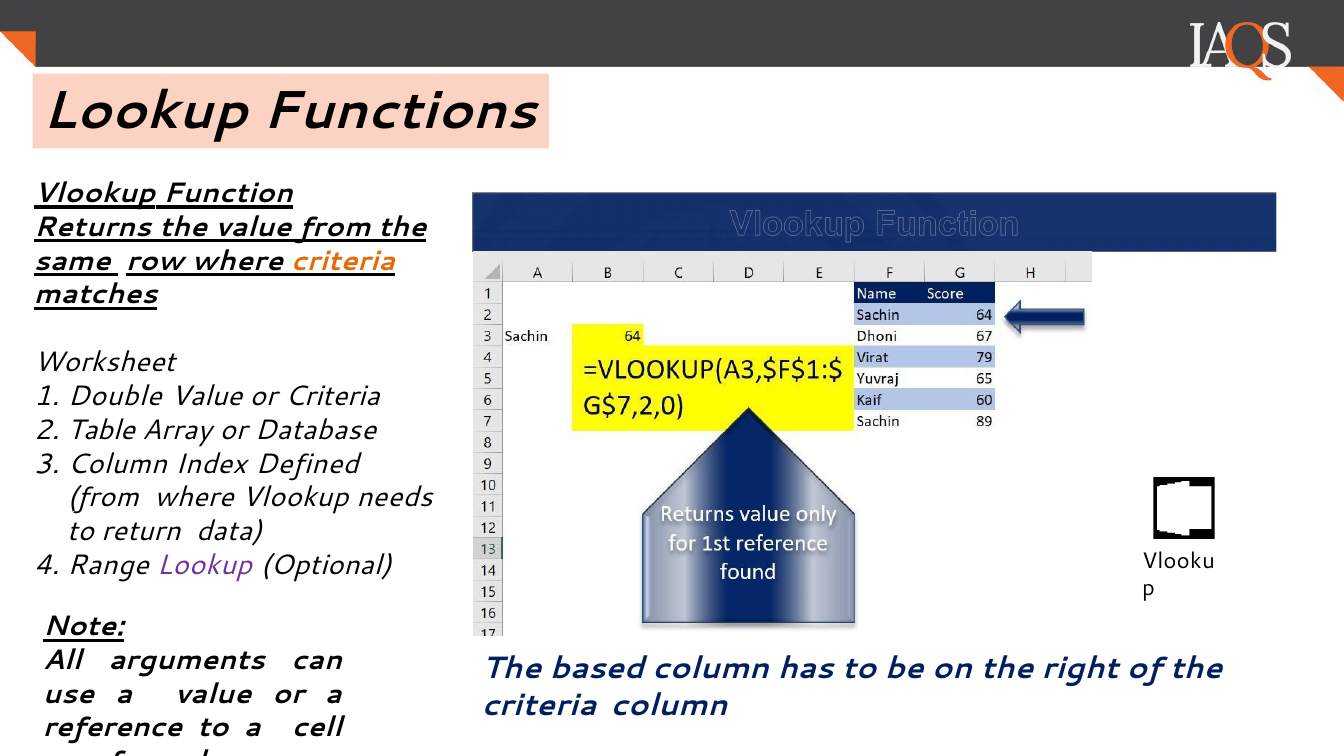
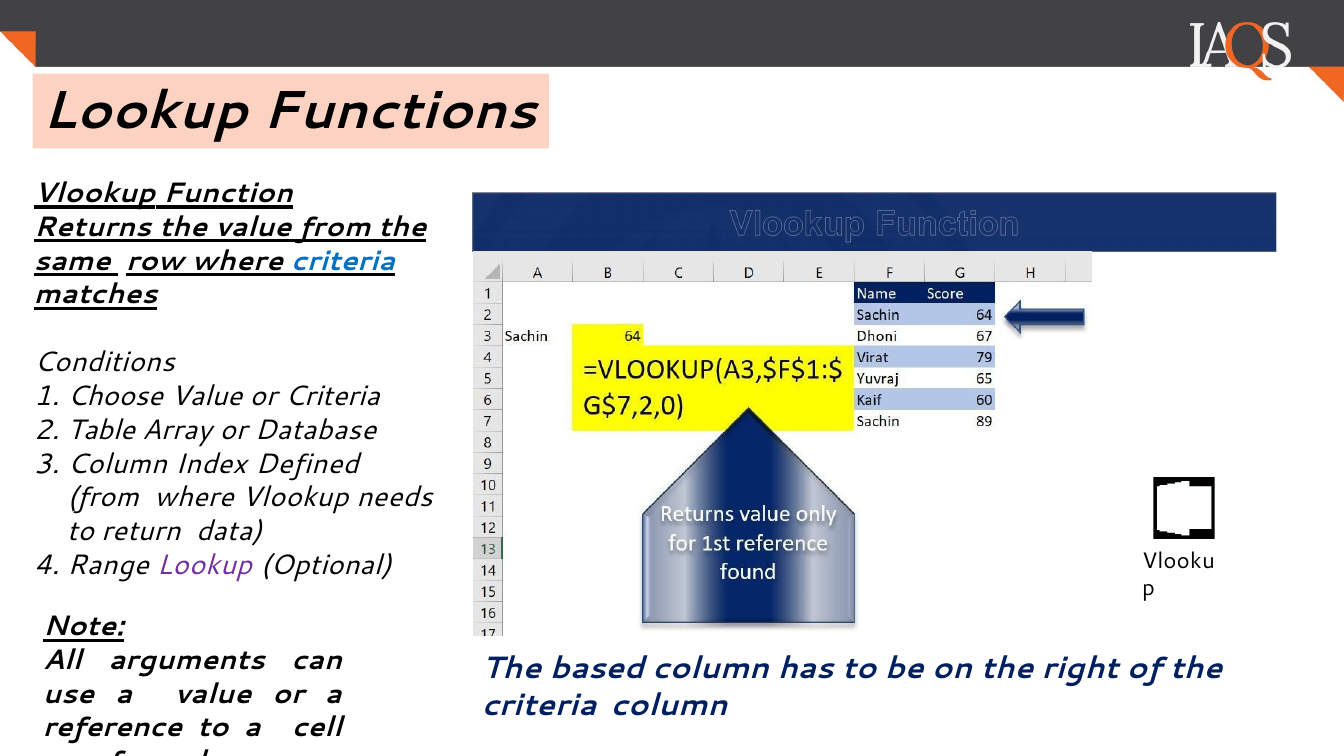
criteria colour: orange -> blue (343, 261)
Worksheet: Worksheet -> Conditions (104, 362)
Double: Double -> Choose (115, 396)
